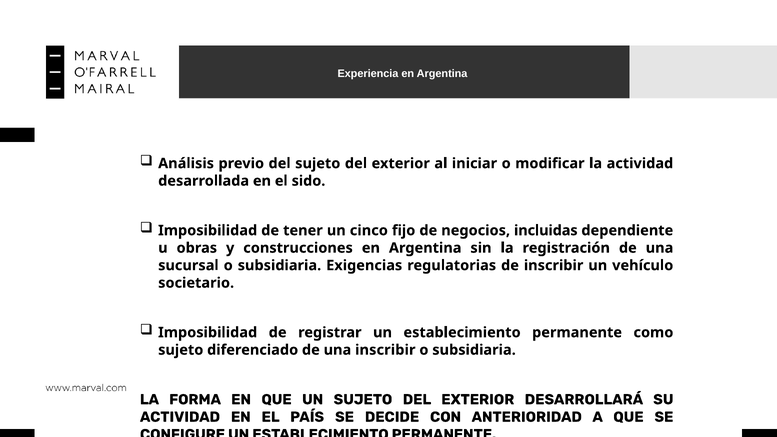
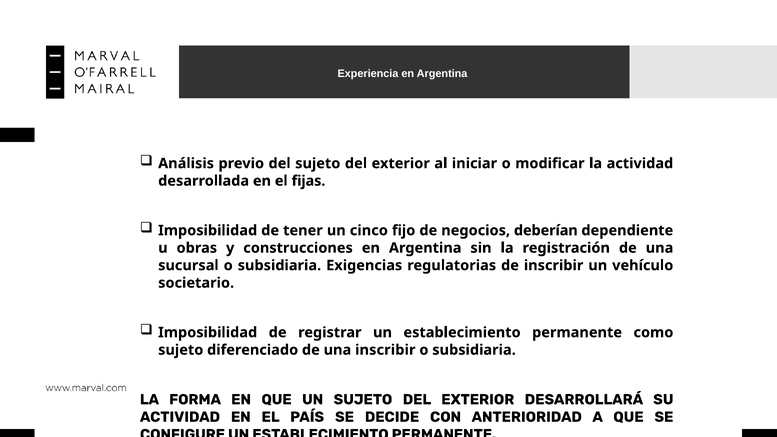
sido: sido -> fijas (309, 181)
incluidas: incluidas -> deberían (546, 230)
